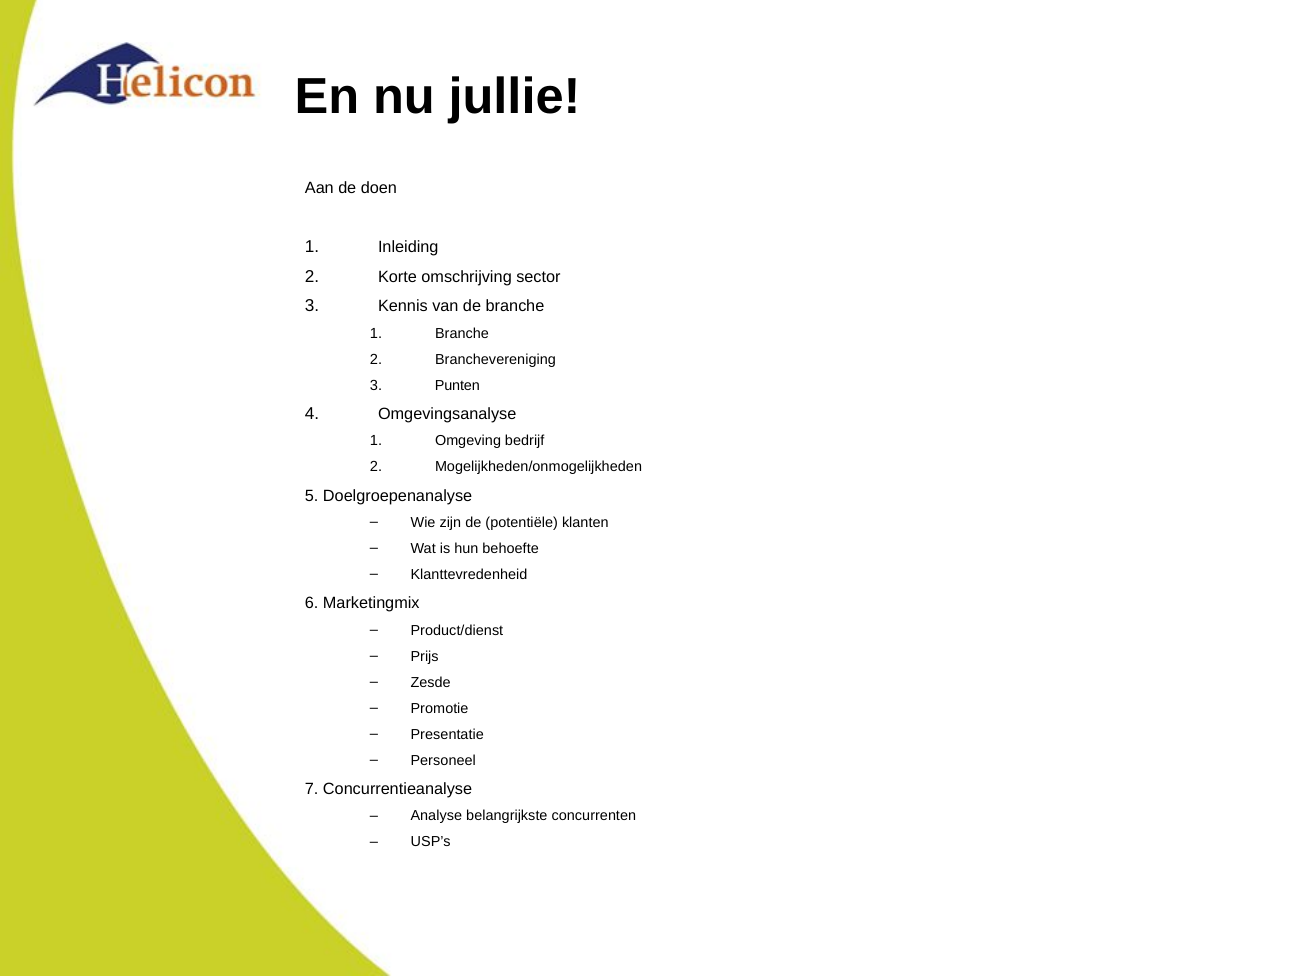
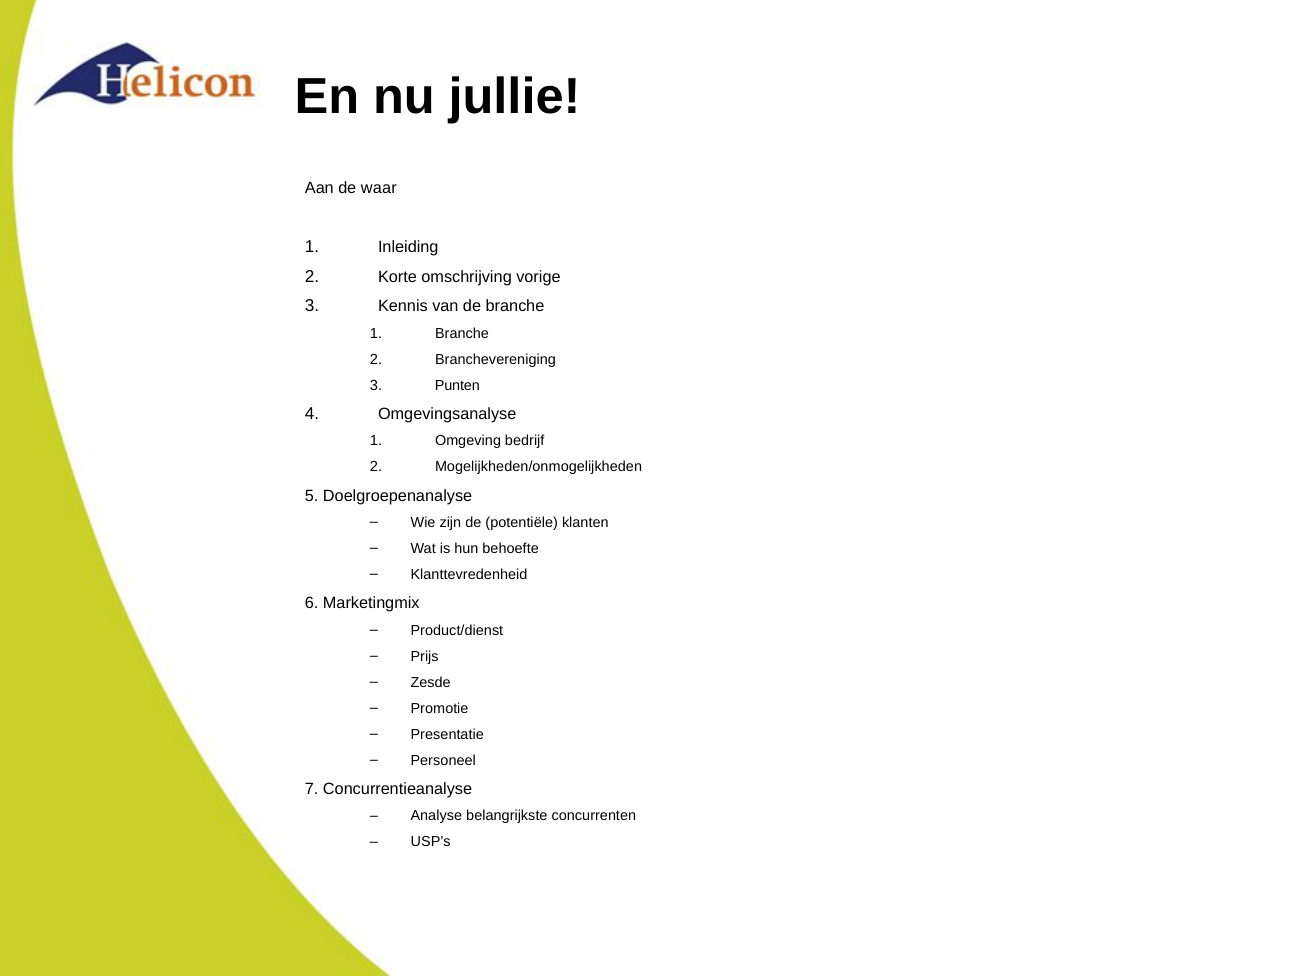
doen: doen -> waar (379, 188)
sector: sector -> vorige (538, 277)
